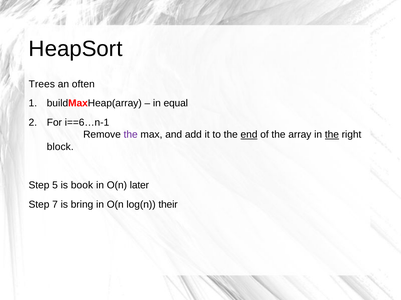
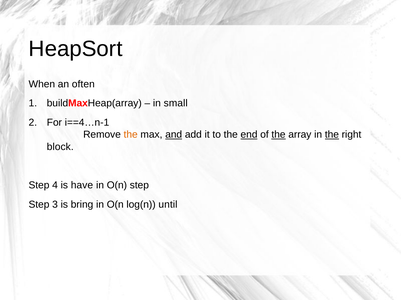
Trees: Trees -> When (42, 84)
equal: equal -> small (176, 104)
i==6…n-1: i==6…n-1 -> i==4…n-1 (87, 123)
the colour: purple -> orange (131, 135)
and underline: none -> present (174, 135)
the underline: none -> present (278, 135)
5: 5 -> 4 (55, 186)
book: book -> have (82, 186)
O(n later: later -> step (139, 186)
7: 7 -> 3 (55, 205)
their: their -> until (168, 205)
